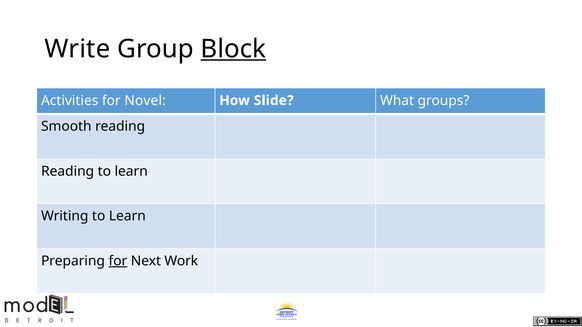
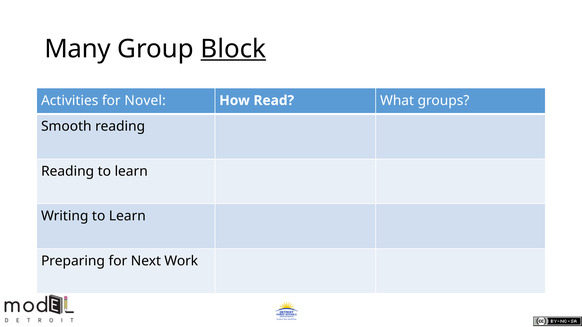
Write: Write -> Many (78, 49)
Slide: Slide -> Read (274, 101)
for underline: present -> none (118, 261)
